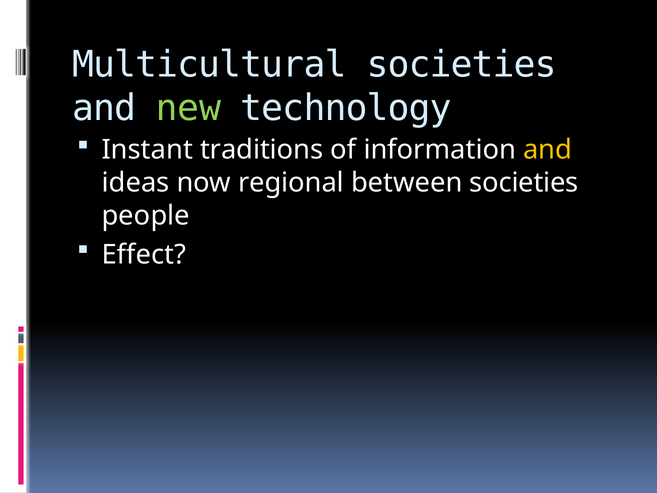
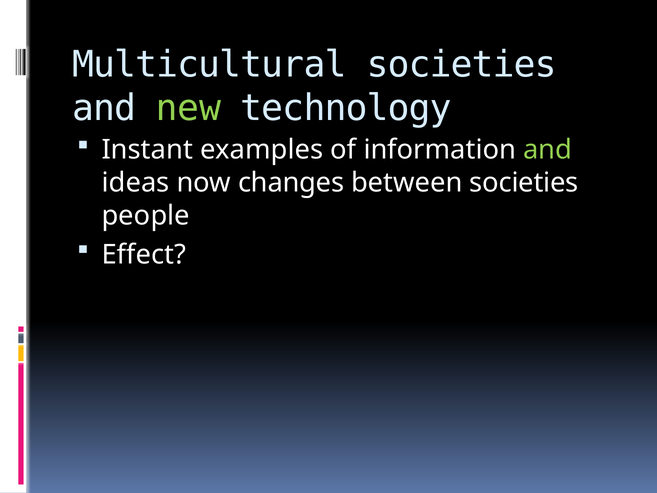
traditions: traditions -> examples (262, 150)
and colour: yellow -> light green (548, 150)
regional: regional -> changes (291, 183)
